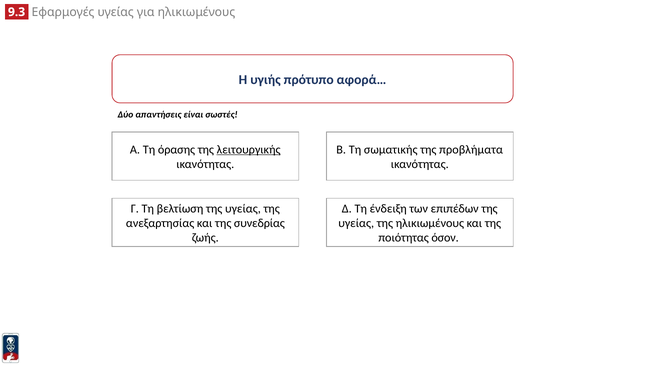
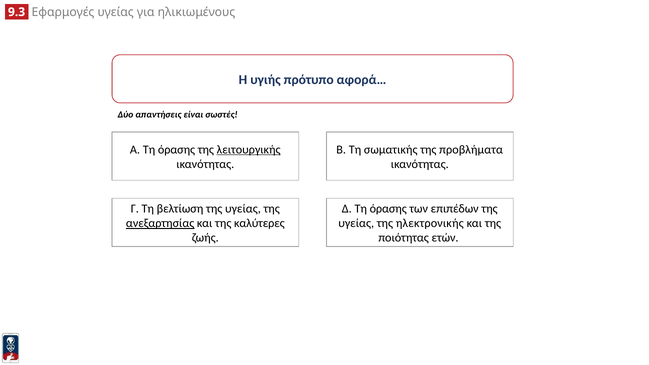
Δ Τη ένδειξη: ένδειξη -> όρασης (388, 209)
ανεξαρτησίας underline: none -> present (160, 223)
συνεδρίας: συνεδρίας -> καλύτερες (259, 223)
της ηλικιωμένους: ηλικιωμένους -> ηλεκτρονικής (430, 223)
όσον: όσον -> ετών (445, 238)
